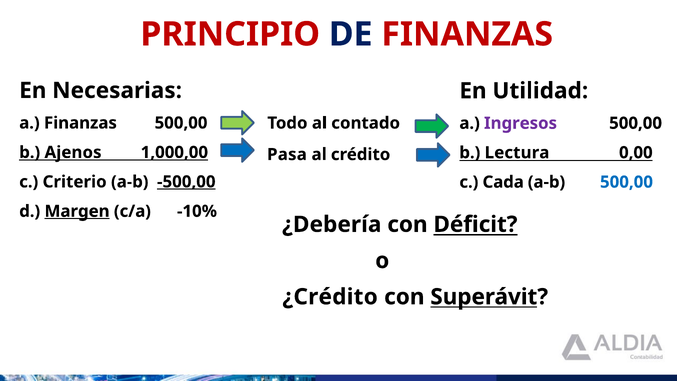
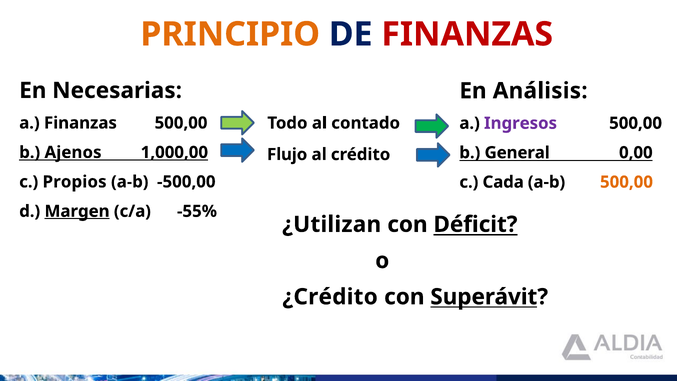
PRINCIPIO colour: red -> orange (230, 34)
Utilidad: Utilidad -> Análisis (540, 91)
Lectura: Lectura -> General (517, 153)
Pasa: Pasa -> Flujo (287, 154)
Criterio: Criterio -> Propios (75, 182)
-500,00 underline: present -> none (186, 182)
500,00 colour: blue -> orange (626, 182)
-10%: -10% -> -55% (197, 211)
¿Debería: ¿Debería -> ¿Utilizan (332, 224)
